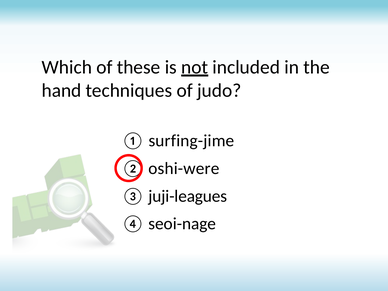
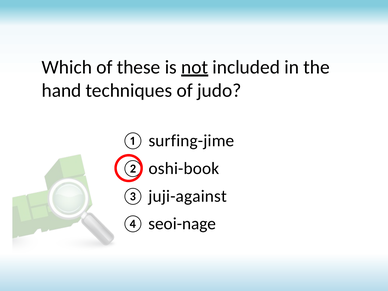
oshi-were: oshi-were -> oshi-book (184, 168)
juji-leagues: juji-leagues -> juji-against (188, 196)
